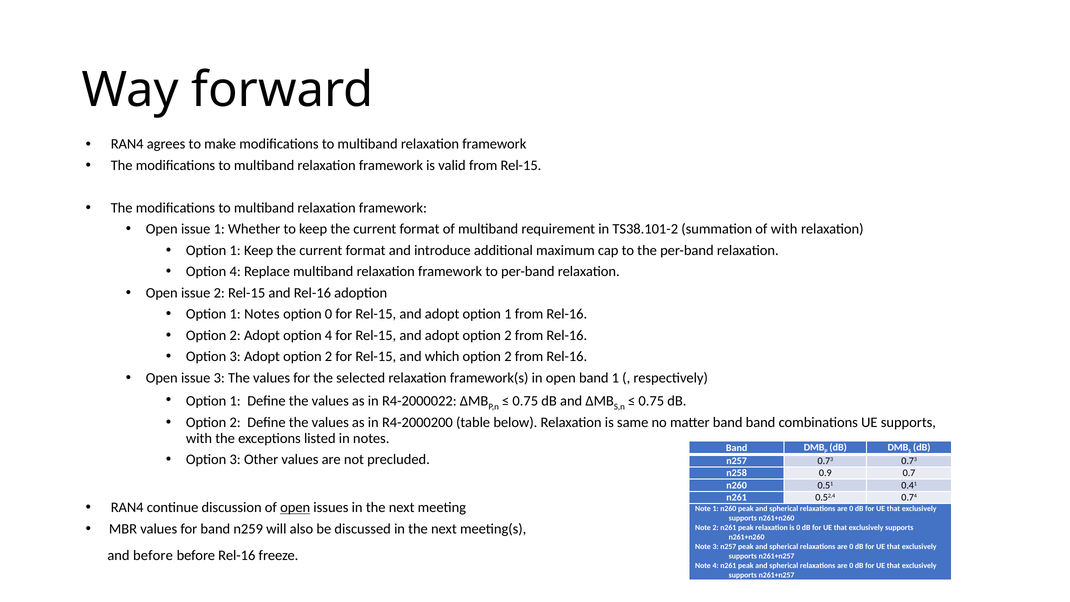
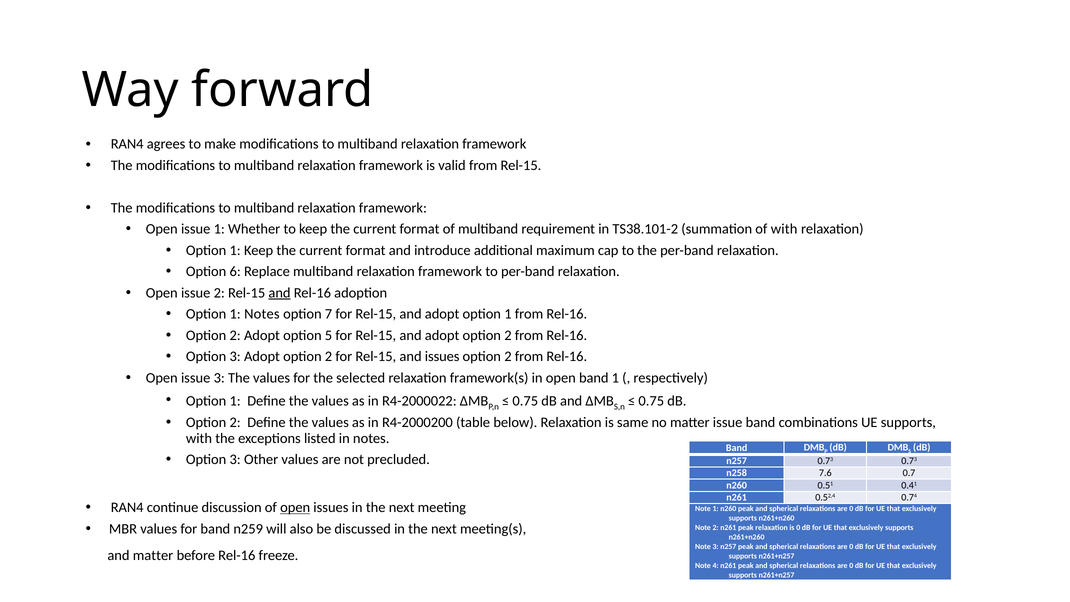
4: 4 -> 6 (235, 272)
and underline: none -> present (280, 293)
option 0: 0 -> 7 (329, 314)
Adopt option 4: 4 -> 5 (329, 335)
and which: which -> issues (442, 356)
matter band: band -> issue (728, 423)
0.9: 0.9 -> 7.6 (825, 473)
and before: before -> matter (153, 556)
